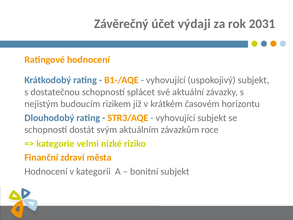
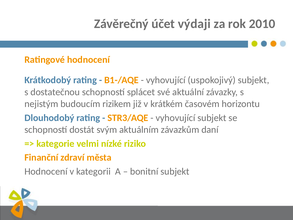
2031: 2031 -> 2010 (262, 24)
roce: roce -> daní (210, 130)
